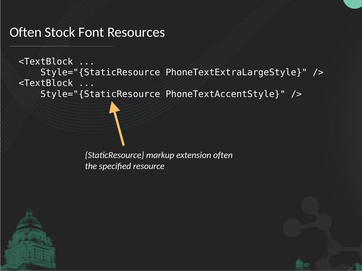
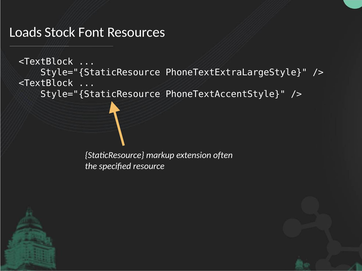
Often: Often -> Loads (26, 32)
